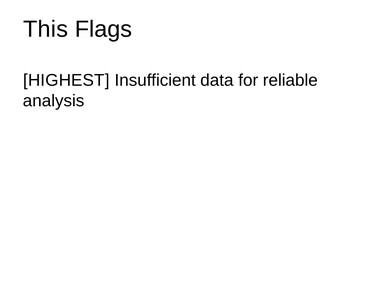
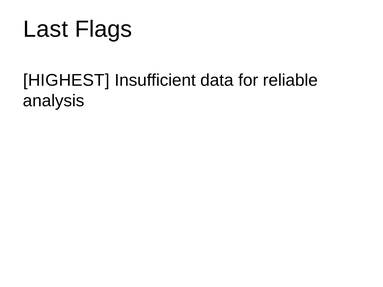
This: This -> Last (46, 29)
